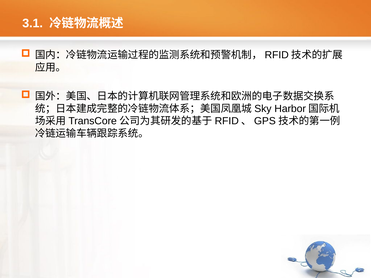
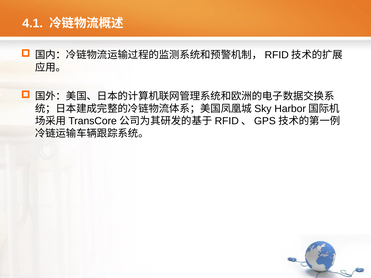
3.1: 3.1 -> 4.1 (33, 23)
